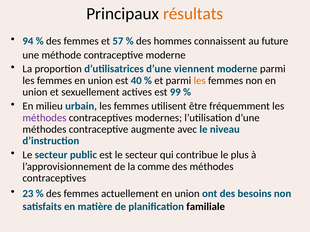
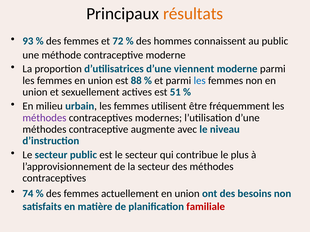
94: 94 -> 93 (28, 41)
57: 57 -> 72 (118, 41)
au future: future -> public (275, 41)
40: 40 -> 88 (136, 81)
les colour: orange -> blue (200, 81)
99: 99 -> 51 (175, 92)
la comme: comme -> secteur (154, 167)
23: 23 -> 74 (28, 194)
familiale colour: black -> red (206, 207)
